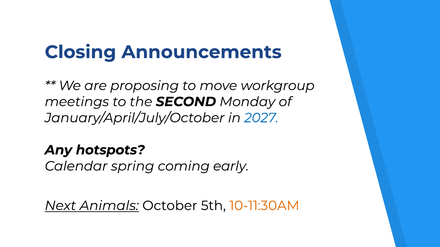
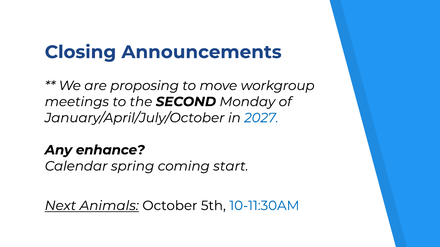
hotspots: hotspots -> enhance (110, 150)
early: early -> start (231, 166)
10-11:30AM colour: orange -> blue (264, 206)
